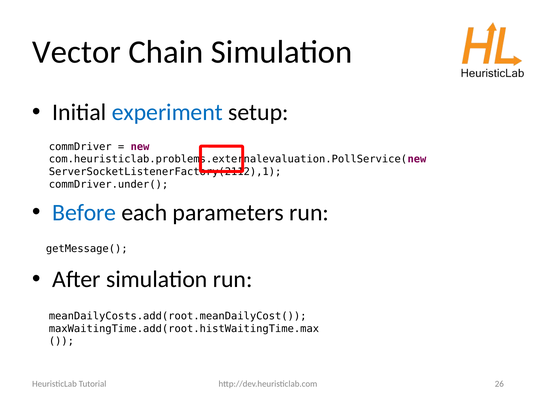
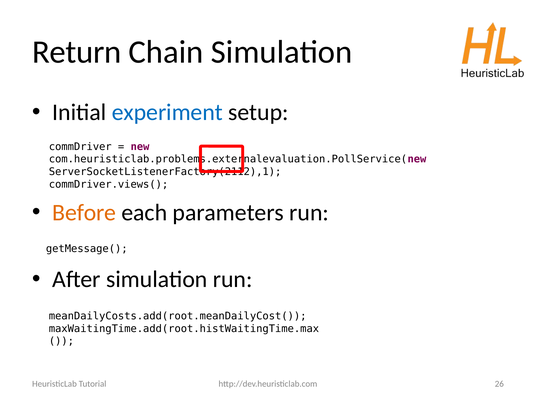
Vector: Vector -> Return (77, 52)
commDriver.under(: commDriver.under( -> commDriver.views( (109, 184)
Before colour: blue -> orange (84, 213)
